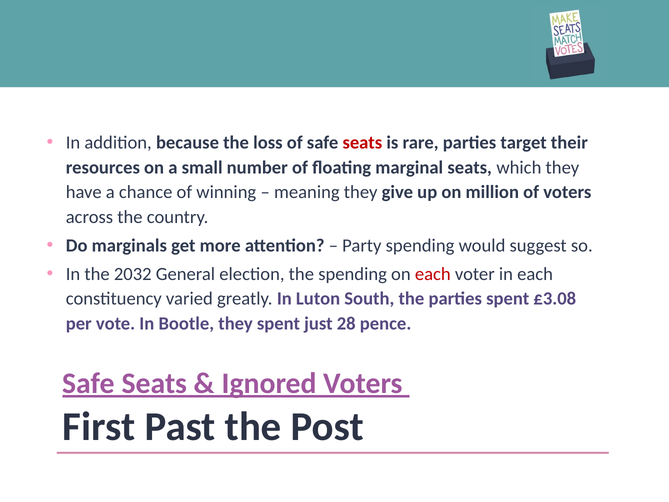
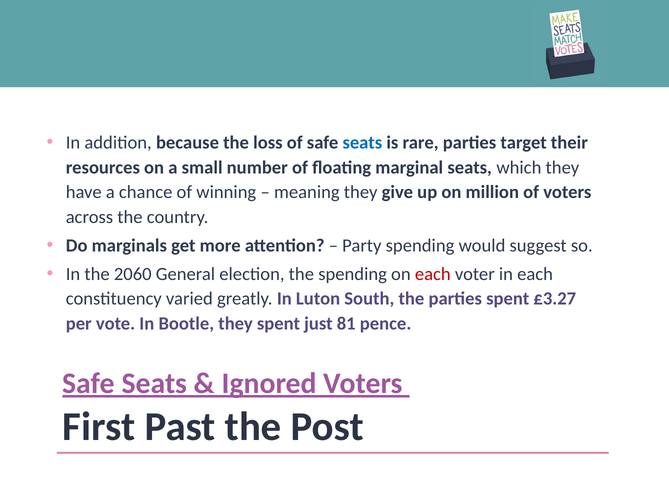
seats colour: red -> blue (362, 143)
2032: 2032 -> 2060 (133, 274)
£3.08: £3.08 -> £3.27 (555, 299)
28: 28 -> 81 (346, 323)
